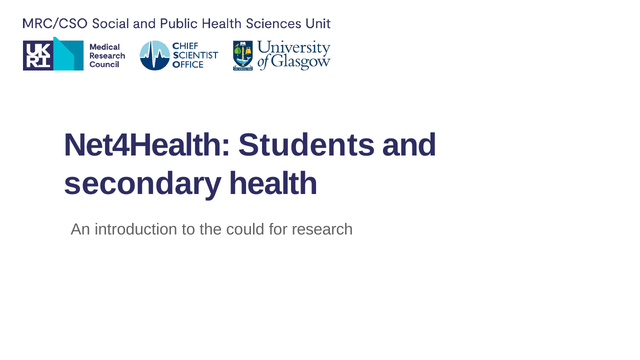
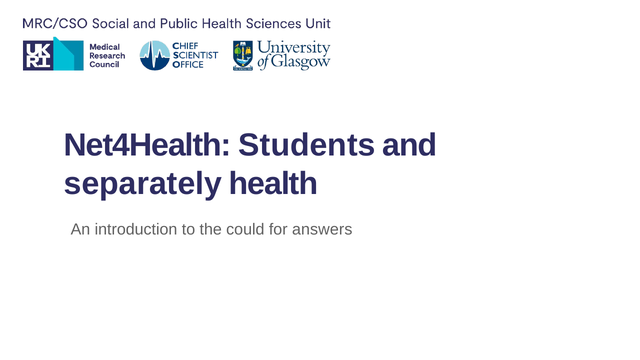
secondary: secondary -> separately (143, 184)
research: research -> answers (322, 229)
